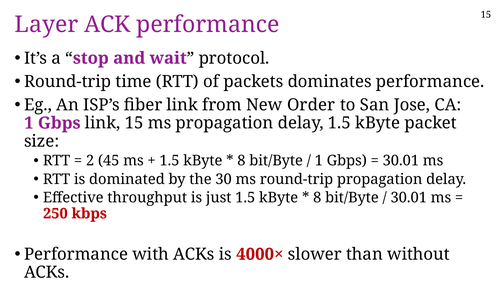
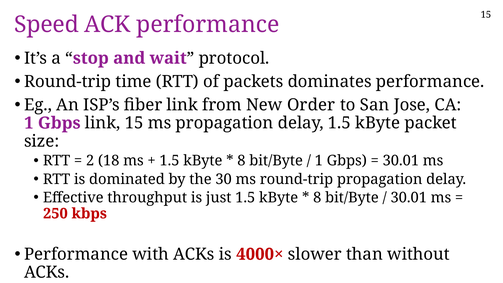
Layer: Layer -> Speed (47, 24)
45: 45 -> 18 (109, 161)
